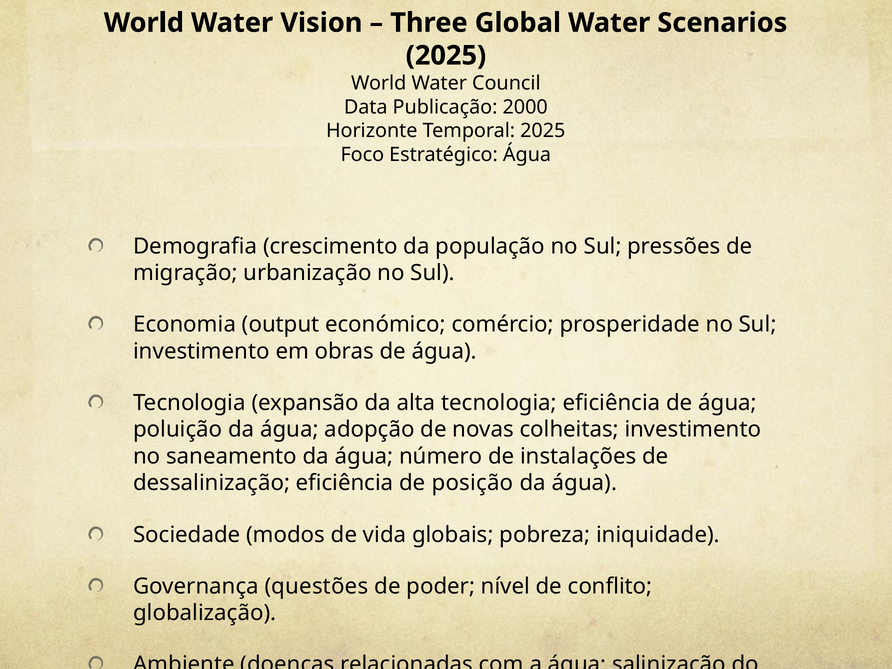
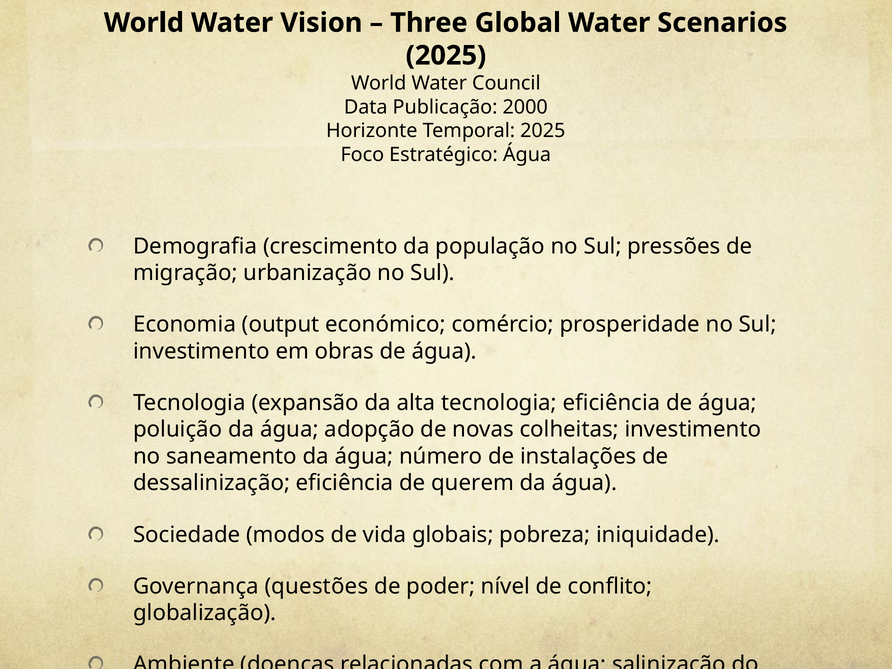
posição: posição -> querem (473, 483)
